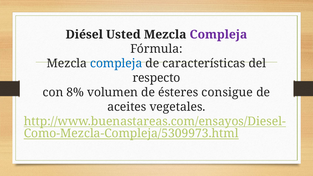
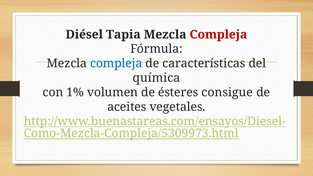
Usted: Usted -> Tapia (123, 35)
Compleja colour: purple -> red (218, 35)
respecto: respecto -> química (156, 78)
8%: 8% -> 1% (75, 92)
